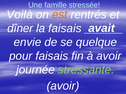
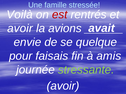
est colour: orange -> red (60, 15)
dîner: dîner -> avoir (20, 29)
la faisais: faisais -> avions (65, 29)
à avoir: avoir -> amis (109, 56)
